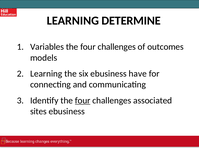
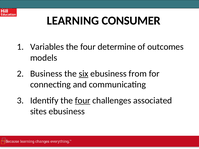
DETERMINE: DETERMINE -> CONSUMER (131, 21)
challenges: challenges -> determine (117, 47)
Learning: Learning -> Business (46, 74)
six underline: none -> present (84, 74)
have: have -> from (138, 74)
